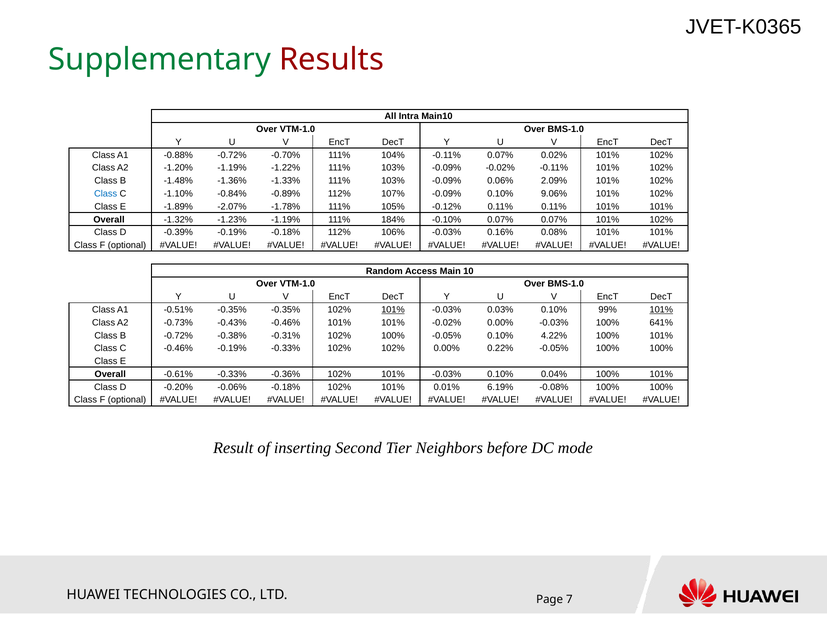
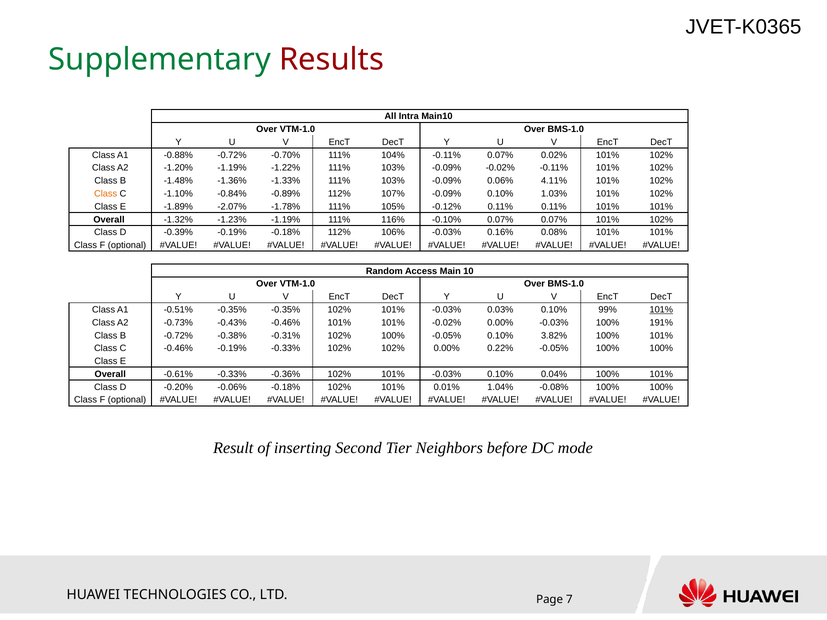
2.09%: 2.09% -> 4.11% (554, 181)
Class colour: blue -> orange (106, 194)
9.06%: 9.06% -> 1.03% (554, 194)
184%: 184% -> 116% (393, 220)
101% underline: present -> none (393, 310)
641%: 641% -> 191% (661, 323)
4.22%: 4.22% -> 3.82% (554, 336)
6.19%: 6.19% -> 1.04% (500, 387)
